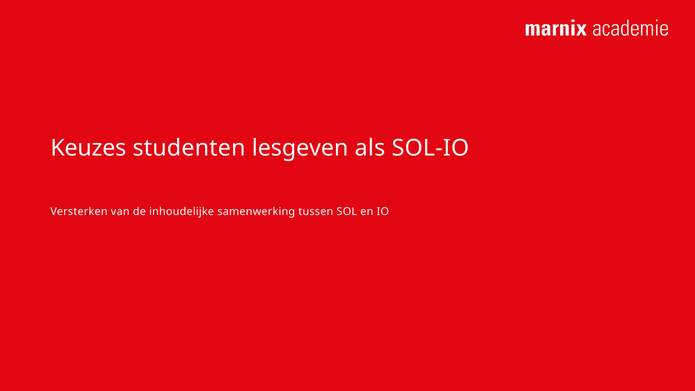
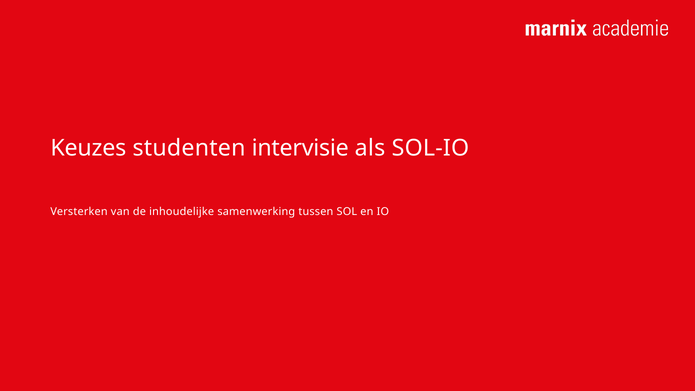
lesgeven: lesgeven -> intervisie (300, 148)
